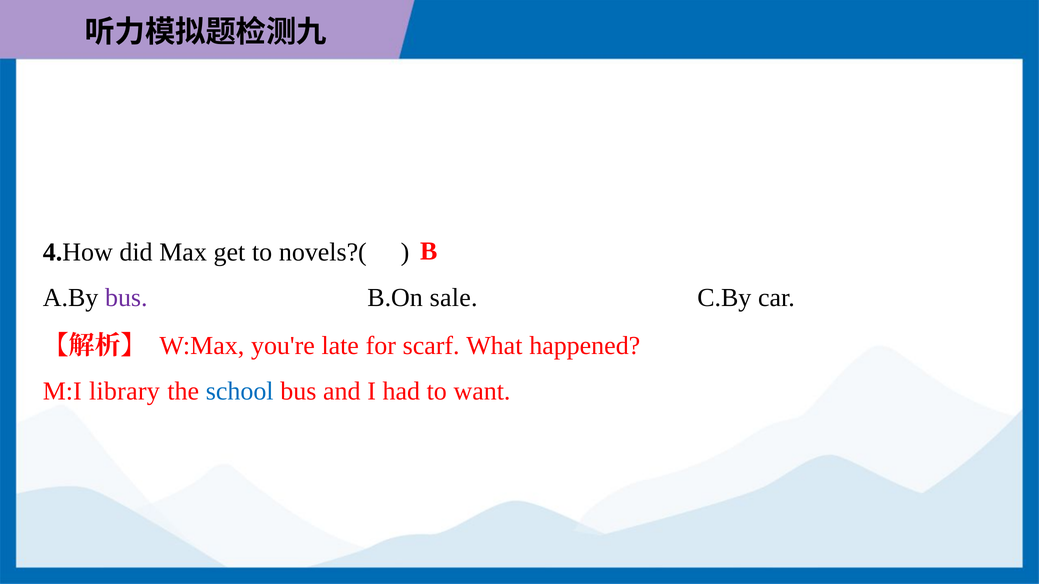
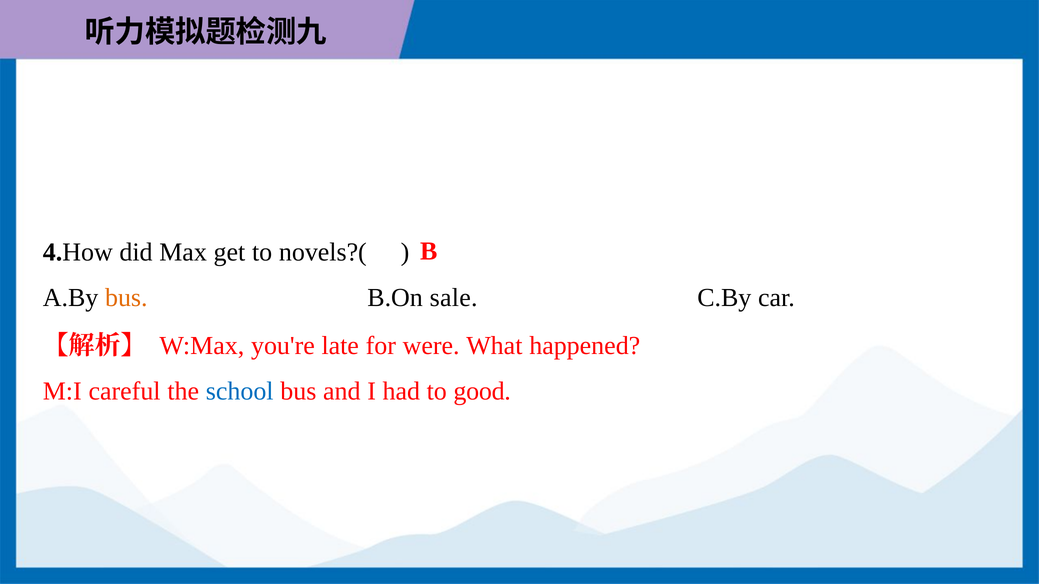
bus colour: purple -> orange (126, 298)
scarf: scarf -> were (431, 346)
library: library -> careful (125, 392)
want: want -> good (482, 392)
